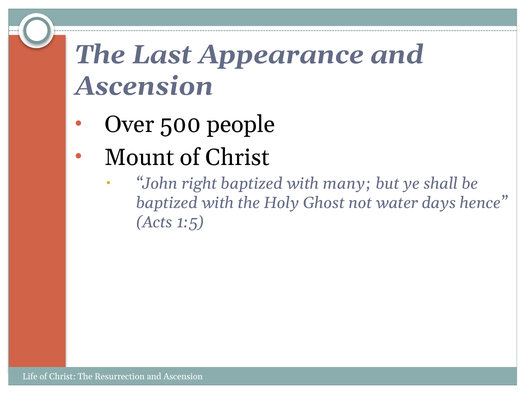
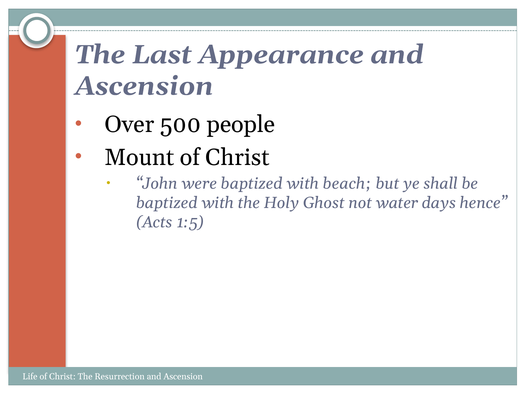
right: right -> were (199, 184)
many: many -> beach (347, 184)
